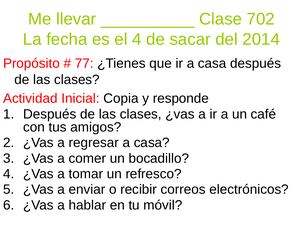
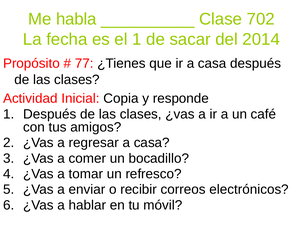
llevar: llevar -> habla (76, 19)
el 4: 4 -> 1 (137, 39)
